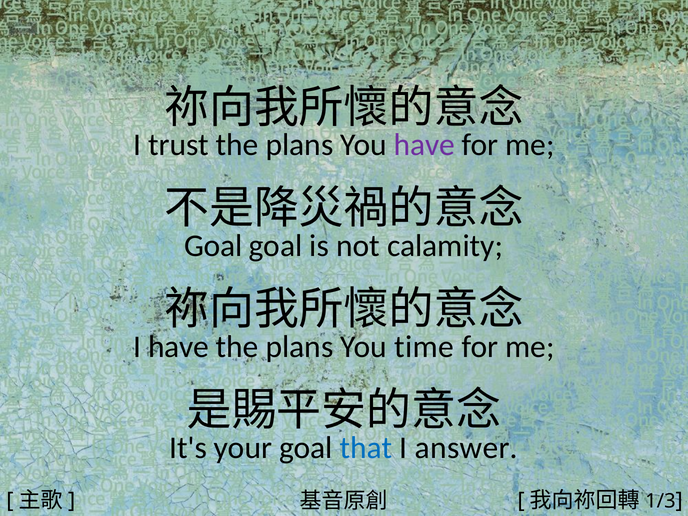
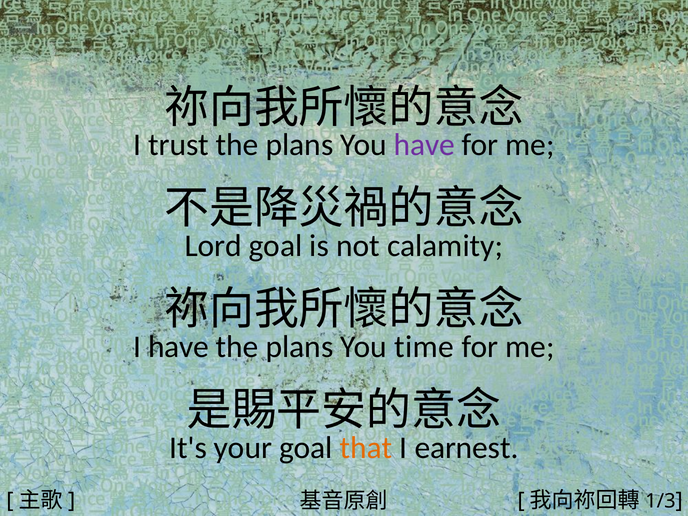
Goal: Goal -> Lord (213, 246)
that colour: blue -> orange (366, 448)
answer: answer -> earnest (467, 448)
